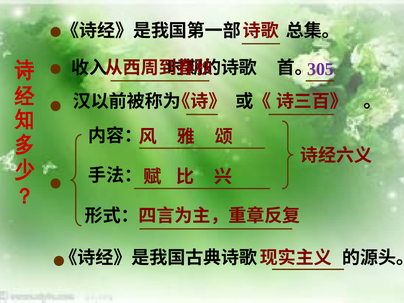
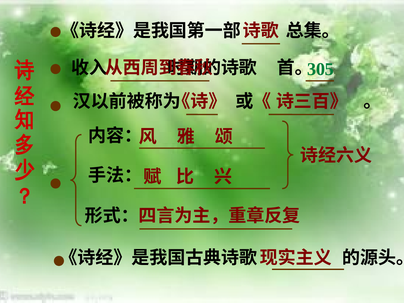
305 colour: purple -> green (321, 69)
